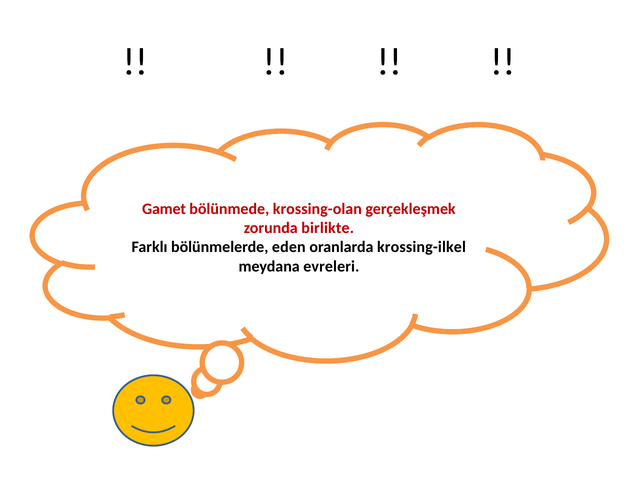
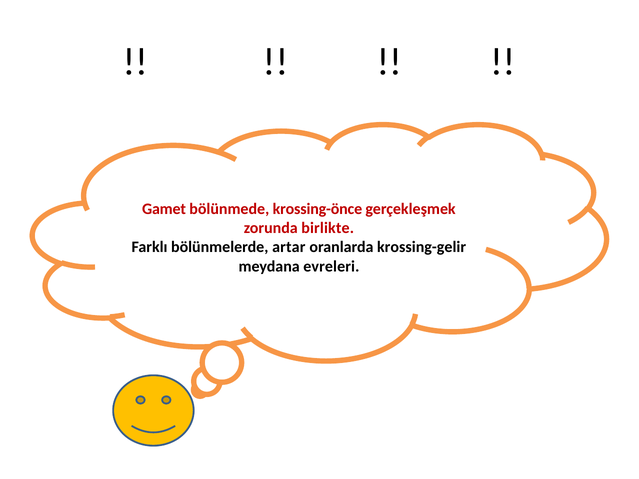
krossing-olan: krossing-olan -> krossing-önce (317, 209)
eden: eden -> artar (289, 247)
krossing-ilkel: krossing-ilkel -> krossing-gelir (422, 247)
